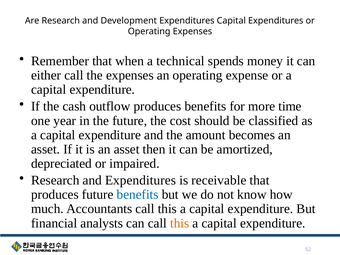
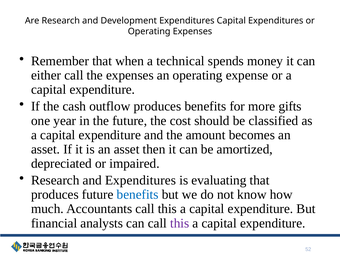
time: time -> gifts (290, 106)
receivable: receivable -> evaluating (219, 180)
this colour: orange -> purple (180, 223)
